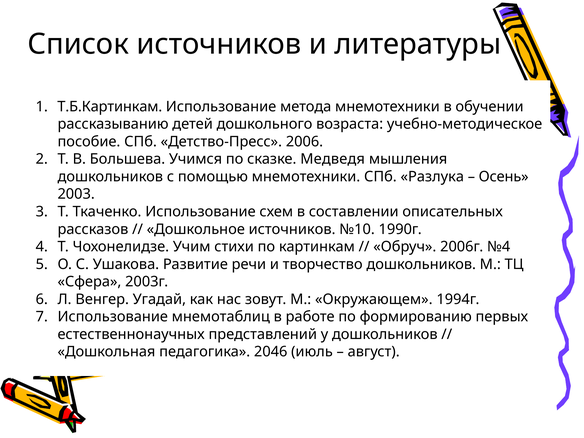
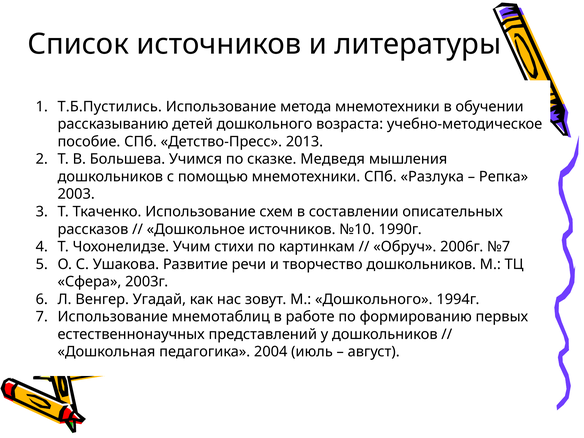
Т.Б.Картинкам: Т.Б.Картинкам -> Т.Б.Пустились (110, 107)
2006: 2006 -> 2013 (304, 142)
Осень: Осень -> Репка (504, 177)
№4: №4 -> №7 (499, 247)
М Окружающем: Окружающем -> Дошкольного (374, 299)
2046: 2046 -> 2004 (271, 352)
